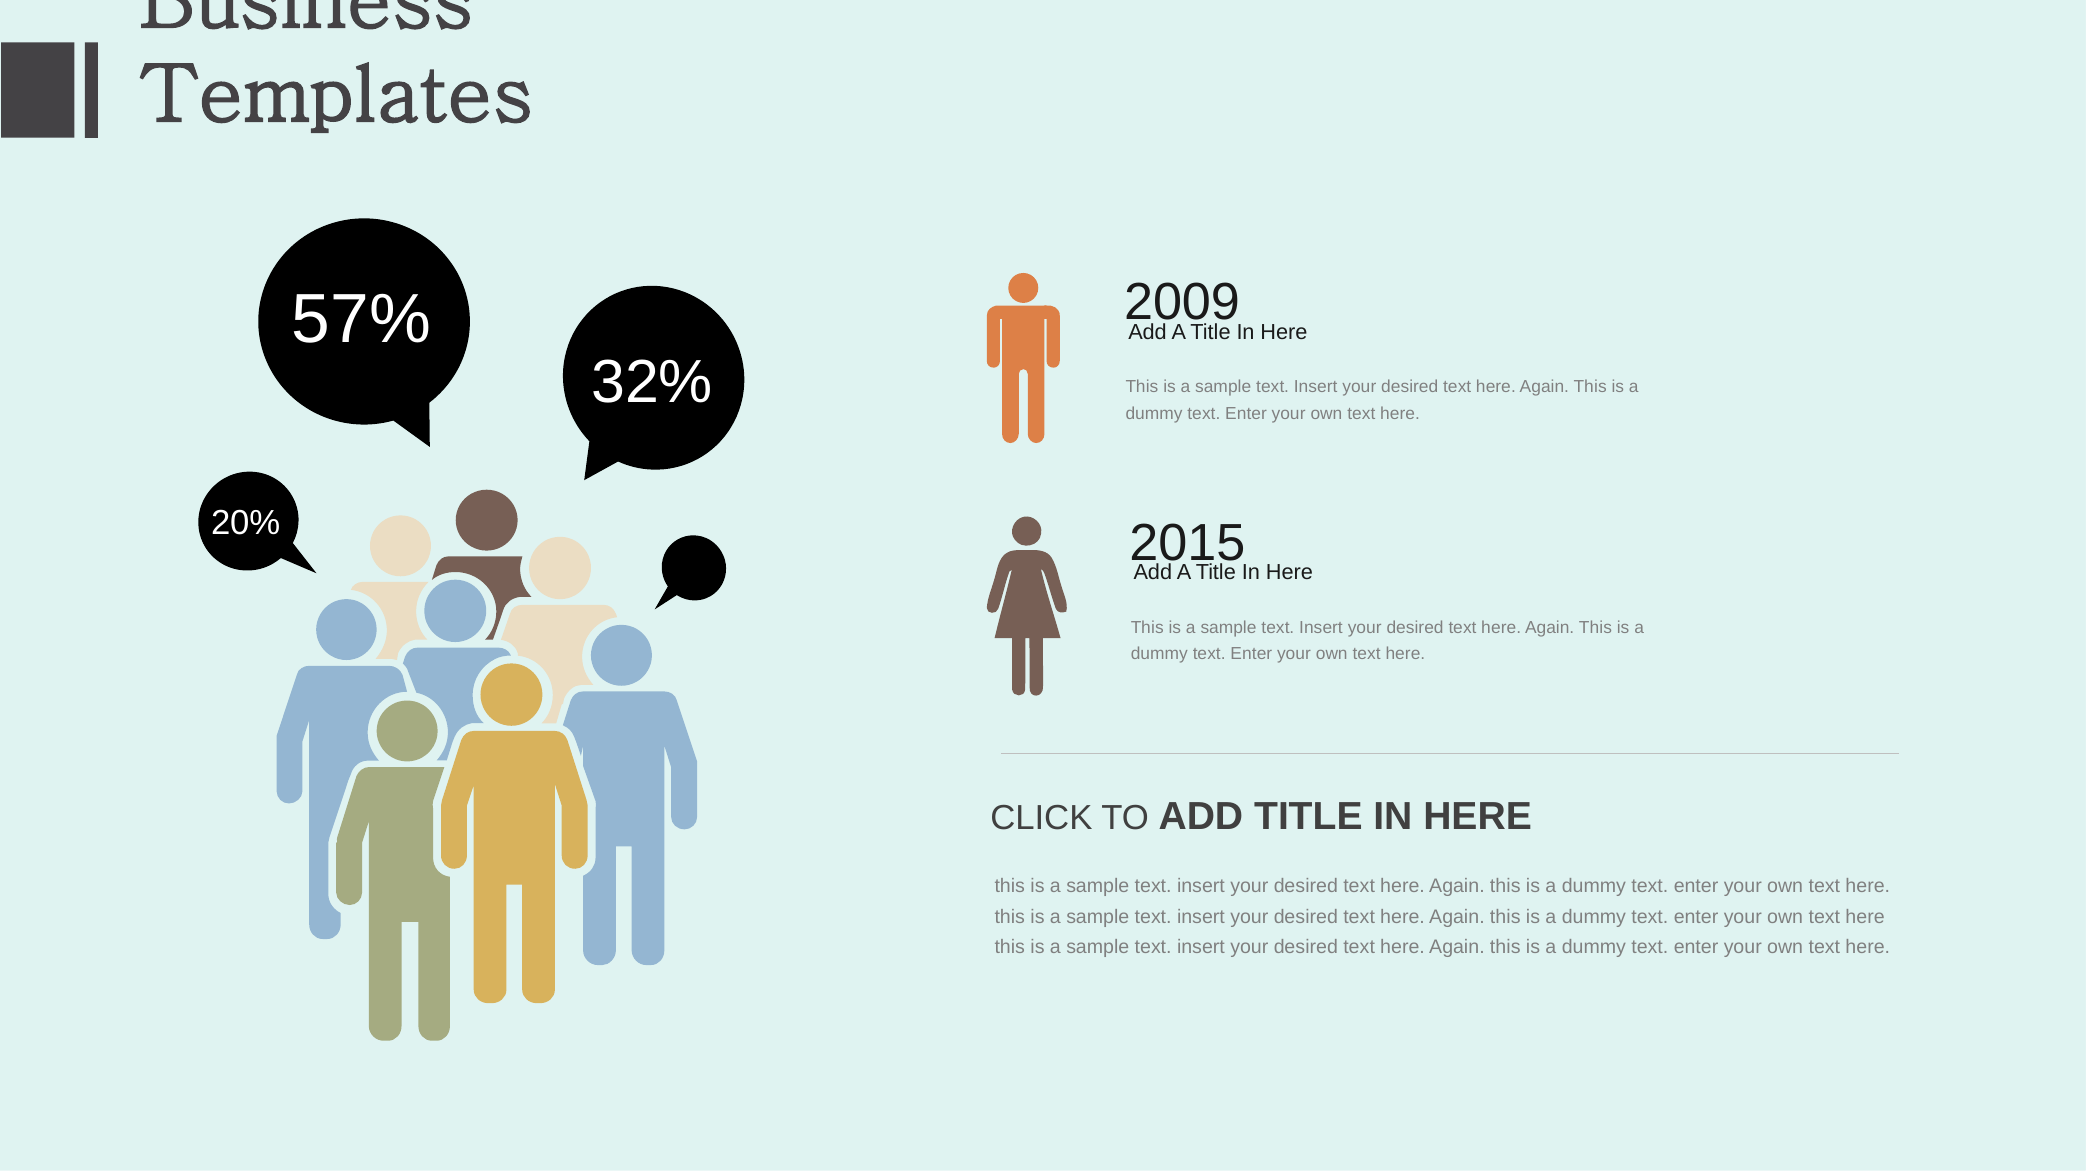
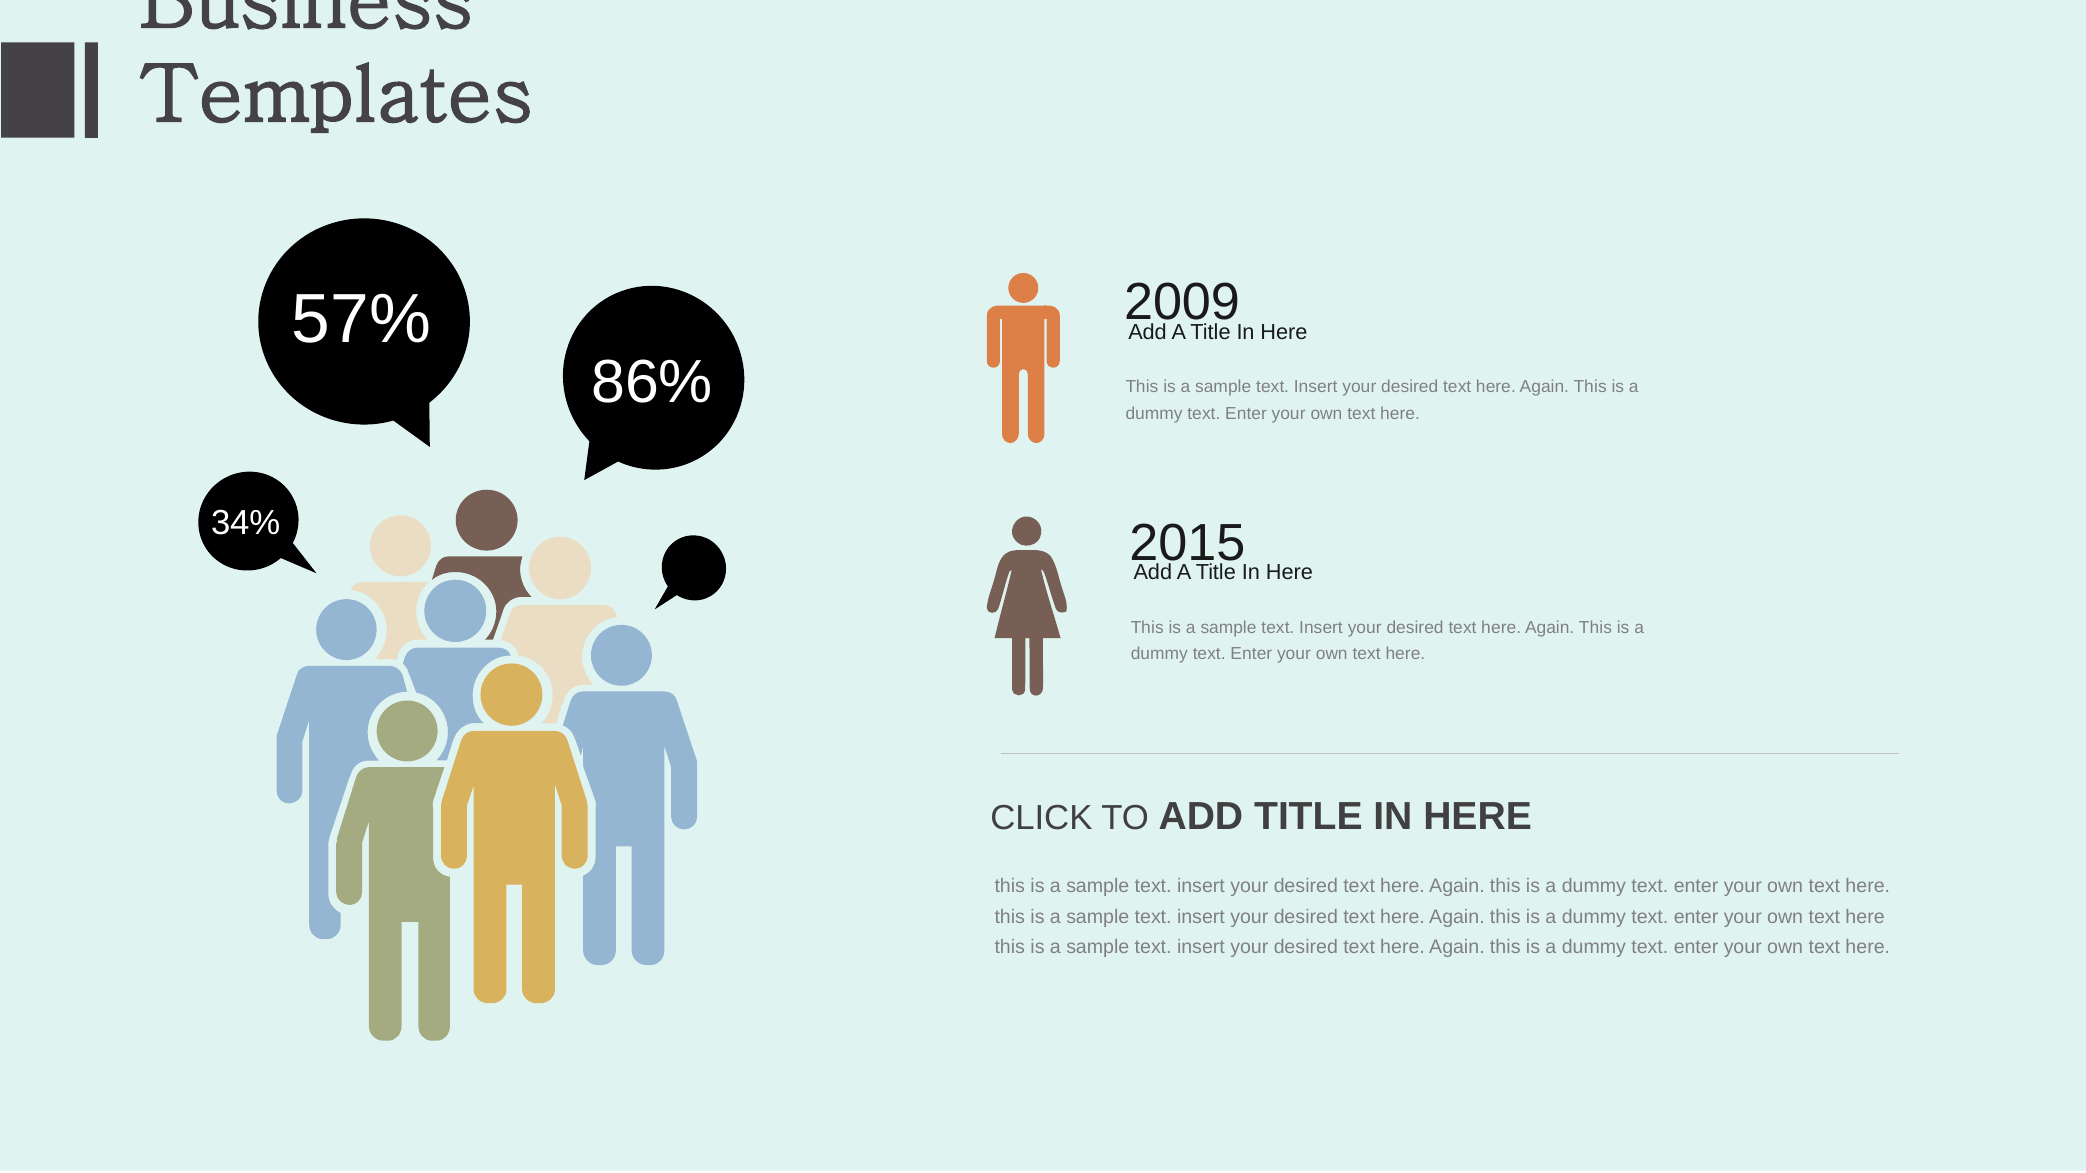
32%: 32% -> 86% (652, 383)
20%: 20% -> 34% (246, 523)
